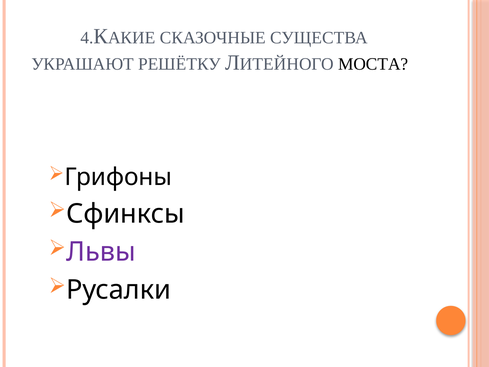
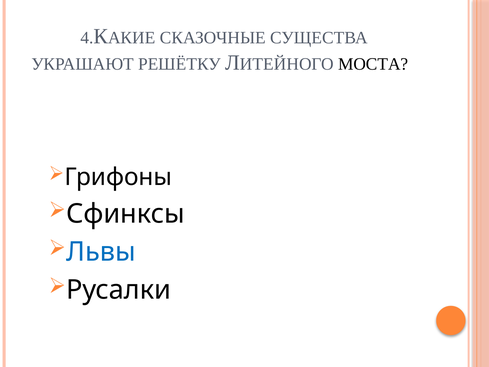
Львы colour: purple -> blue (101, 252)
